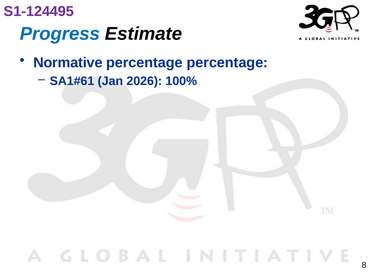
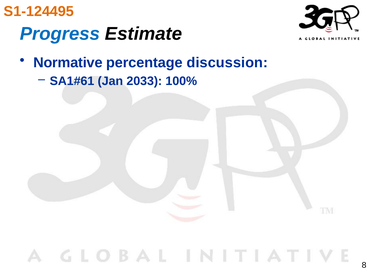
S1-124495 colour: purple -> orange (39, 11)
percentage percentage: percentage -> discussion (227, 63)
2026: 2026 -> 2033 (144, 81)
